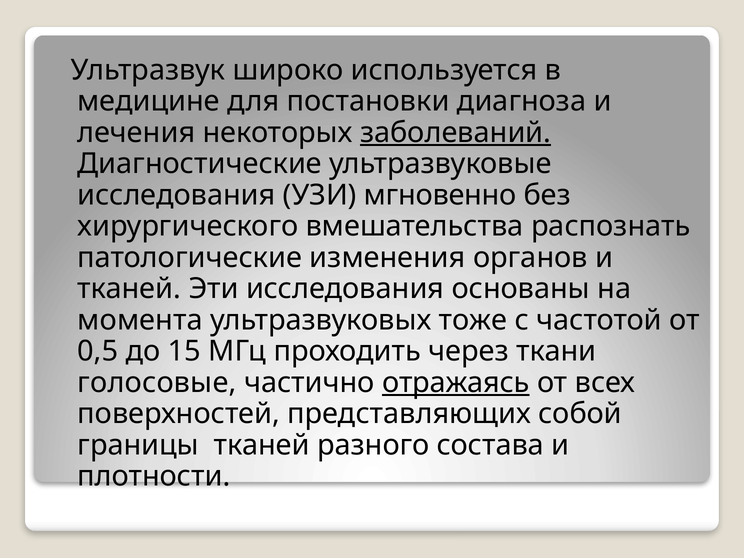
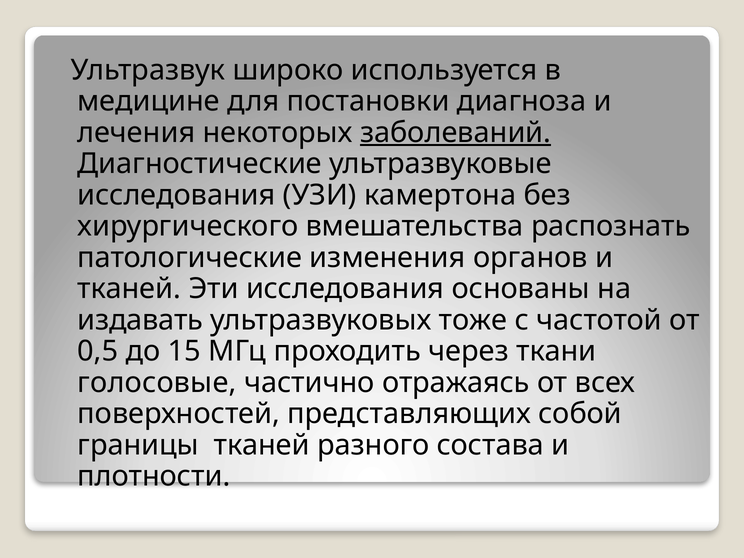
мгновенно: мгновенно -> камертона (440, 195)
момента: момента -> издавать (140, 320)
отражаясь underline: present -> none (456, 383)
